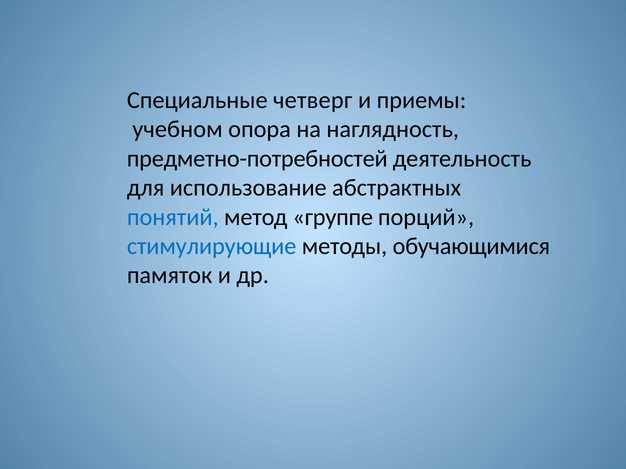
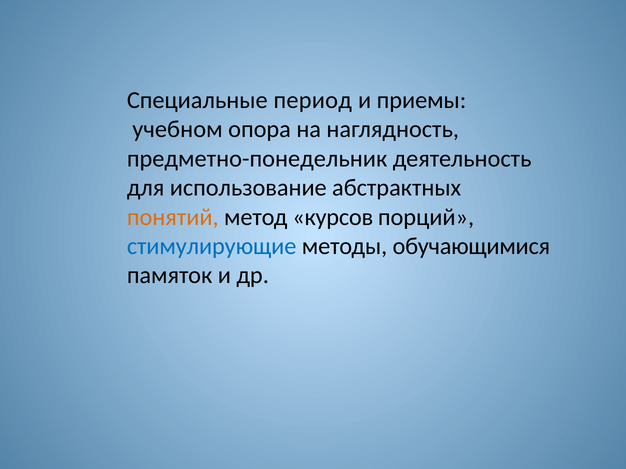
четверг: четверг -> период (313, 100)
предметно-потребностей: предметно-потребностей -> предметно-понедельник (257, 159)
понятий colour: blue -> orange (173, 217)
группе: группе -> курсов (333, 217)
